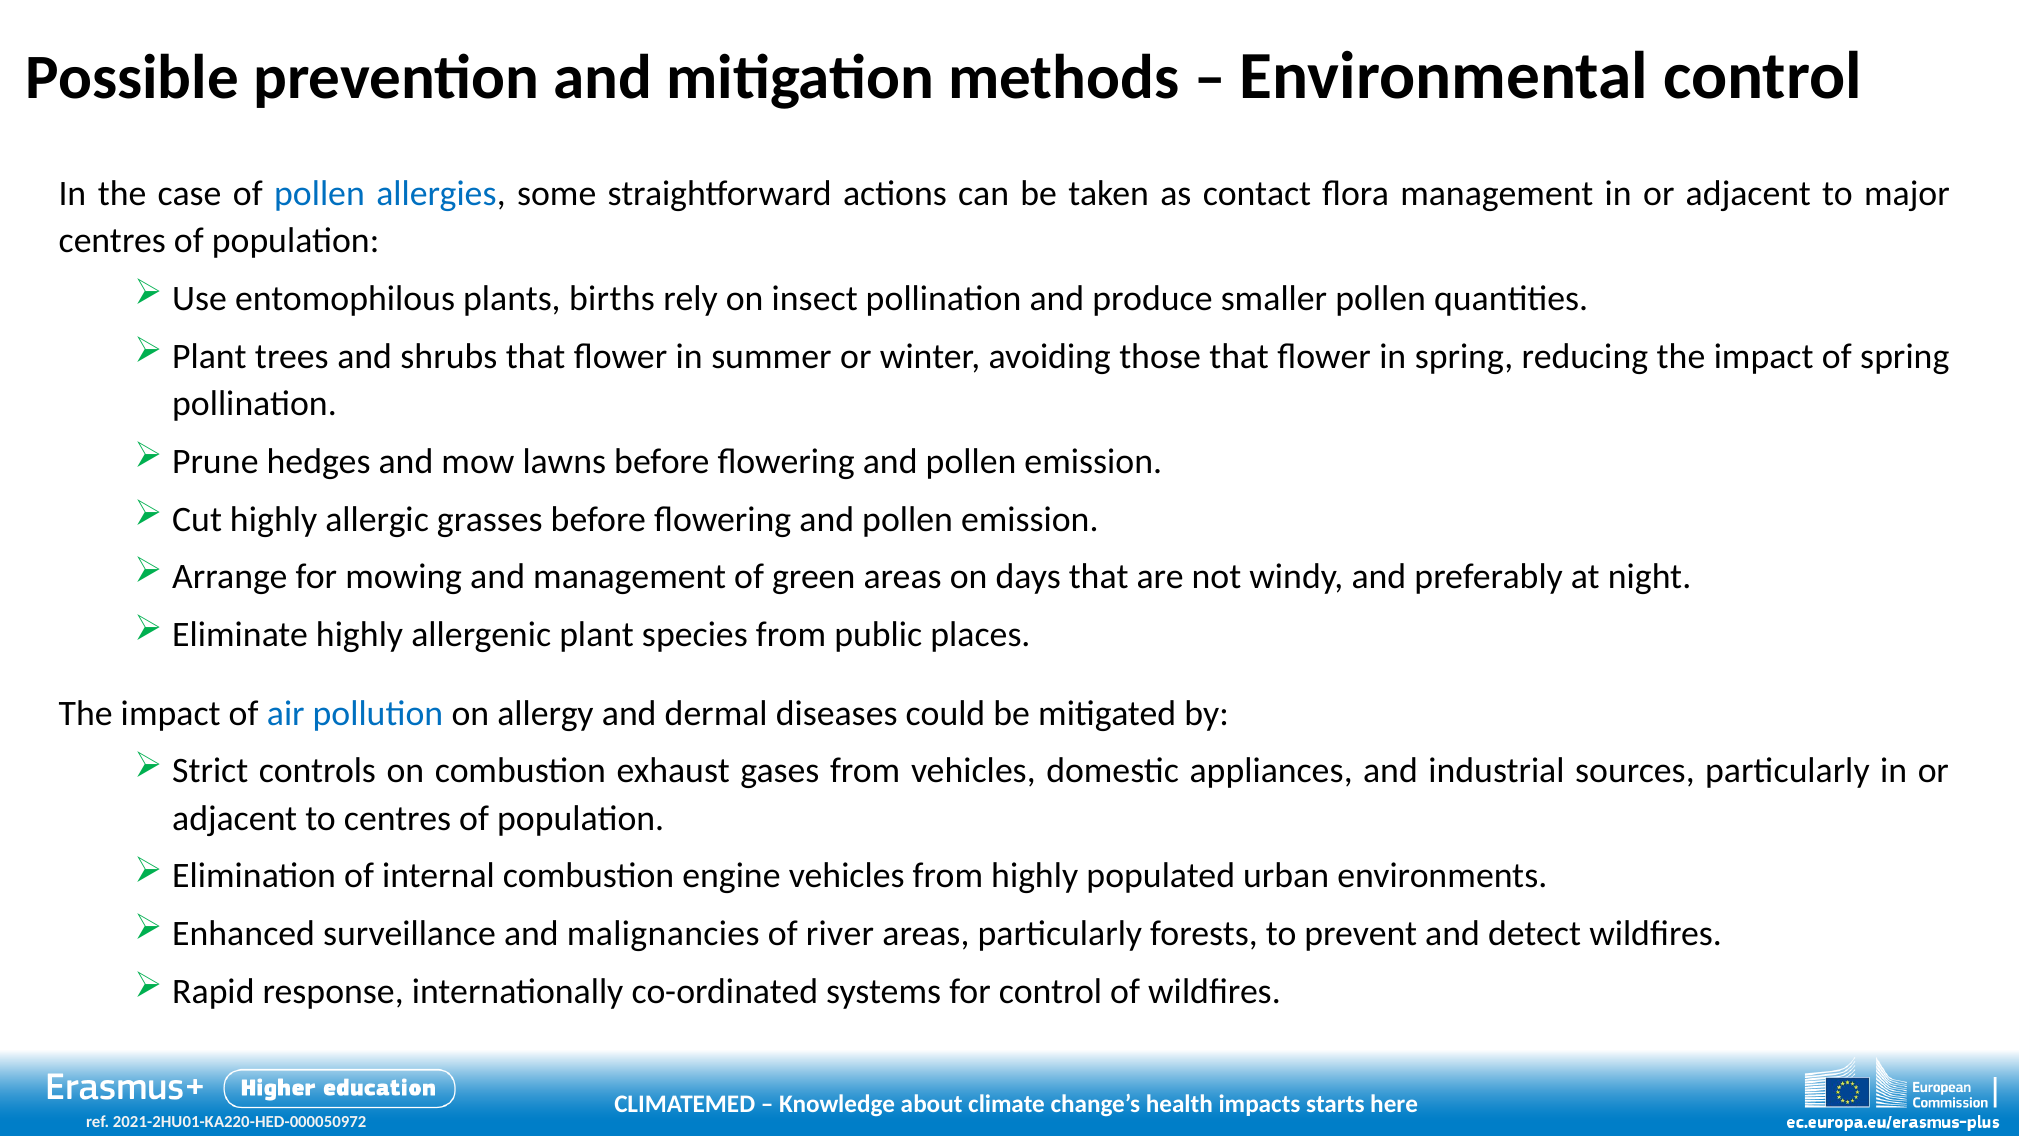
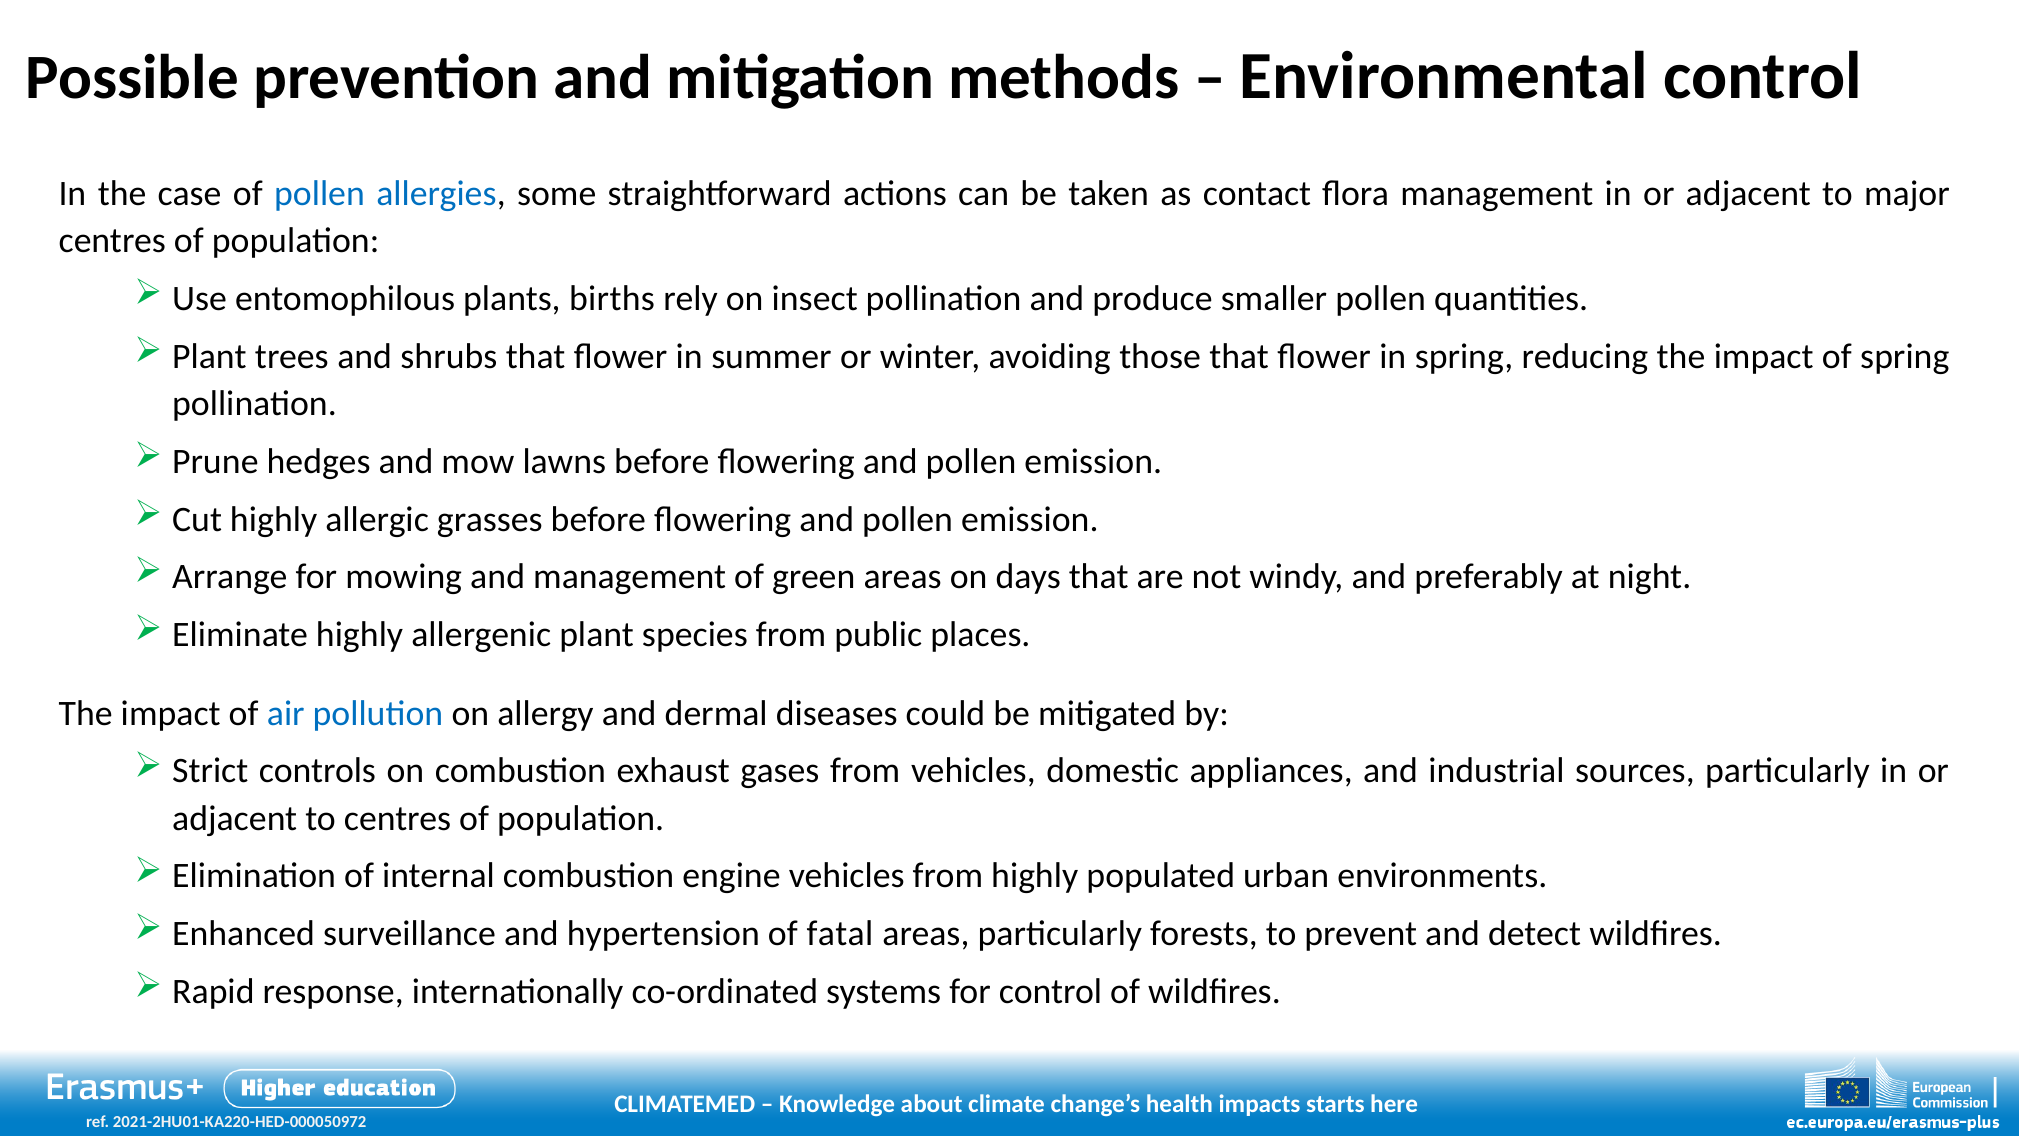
malignancies: malignancies -> hypertension (663, 934)
river: river -> fatal (840, 934)
